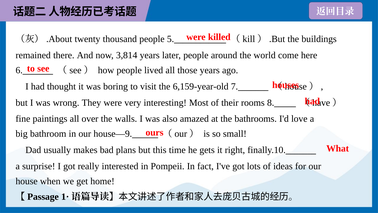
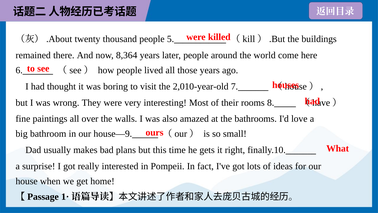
3,814: 3,814 -> 8,364 (127, 55)
6,159-year-old: 6,159-year-old -> 2,010-year-old (201, 86)
